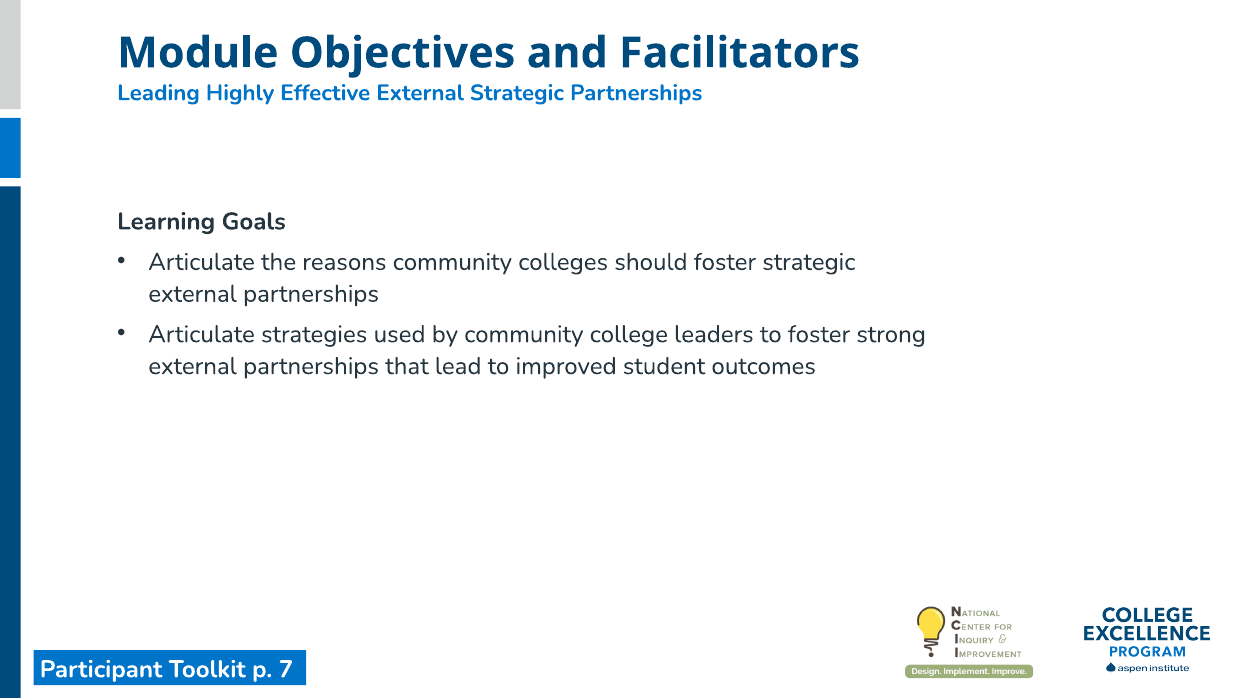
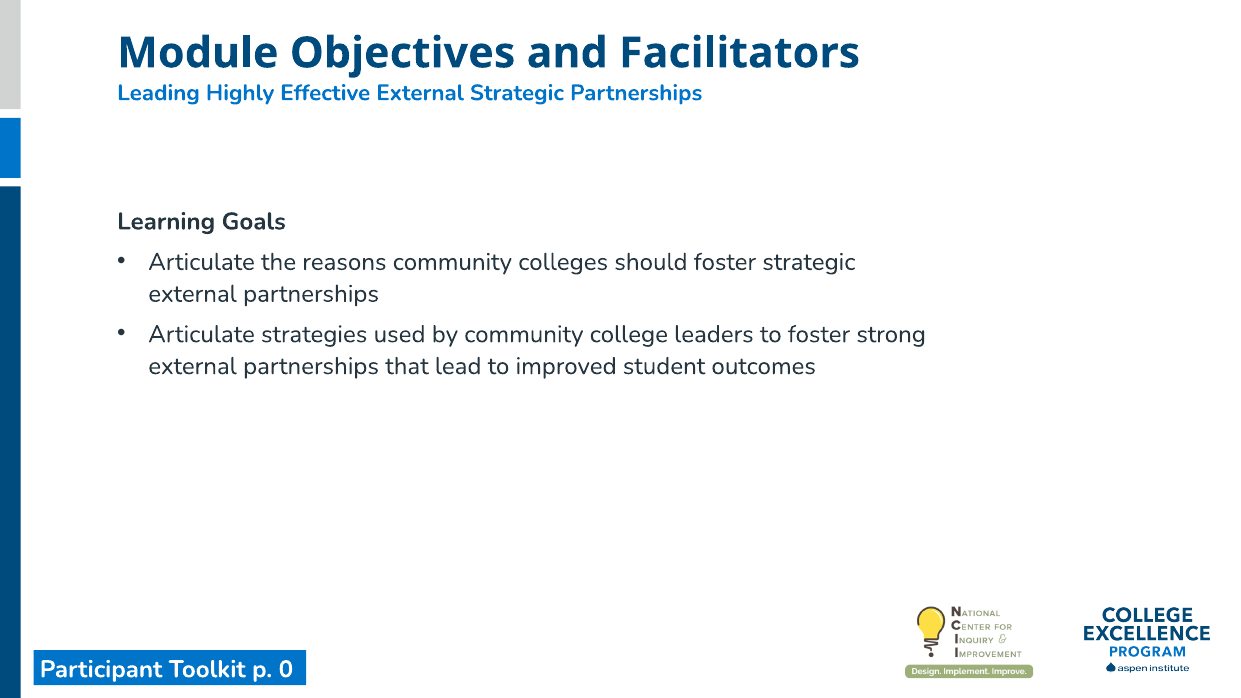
7: 7 -> 0 (286, 669)
